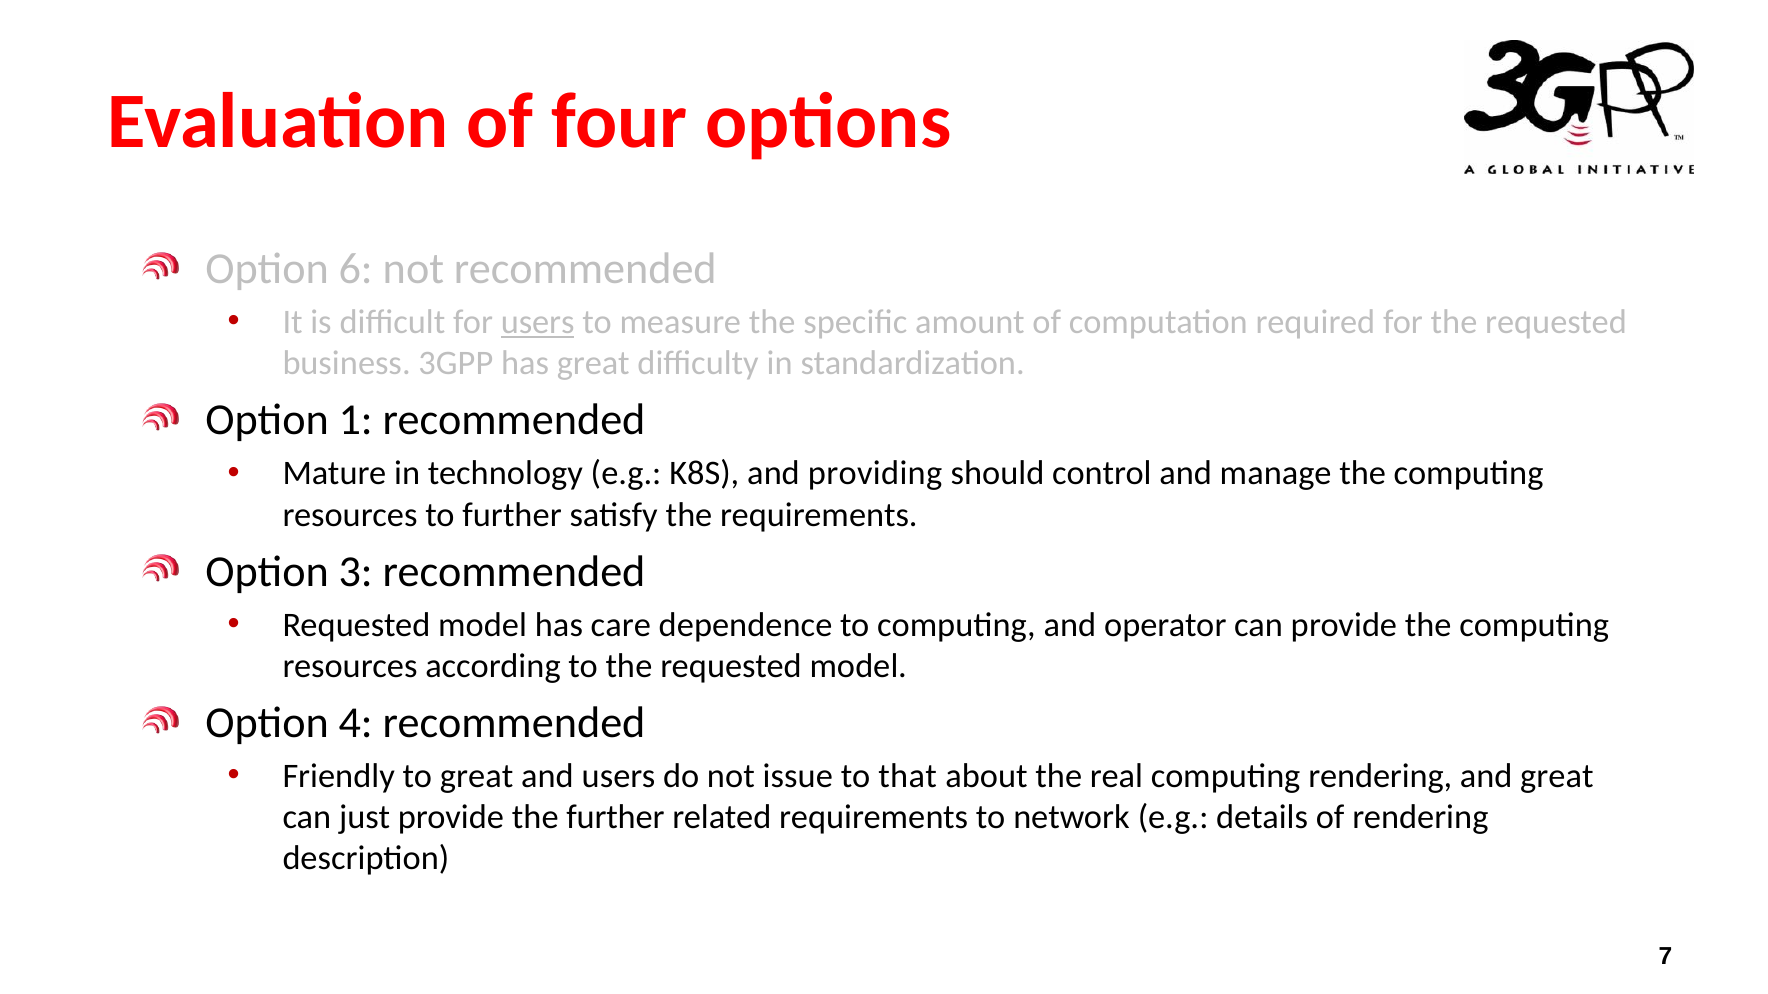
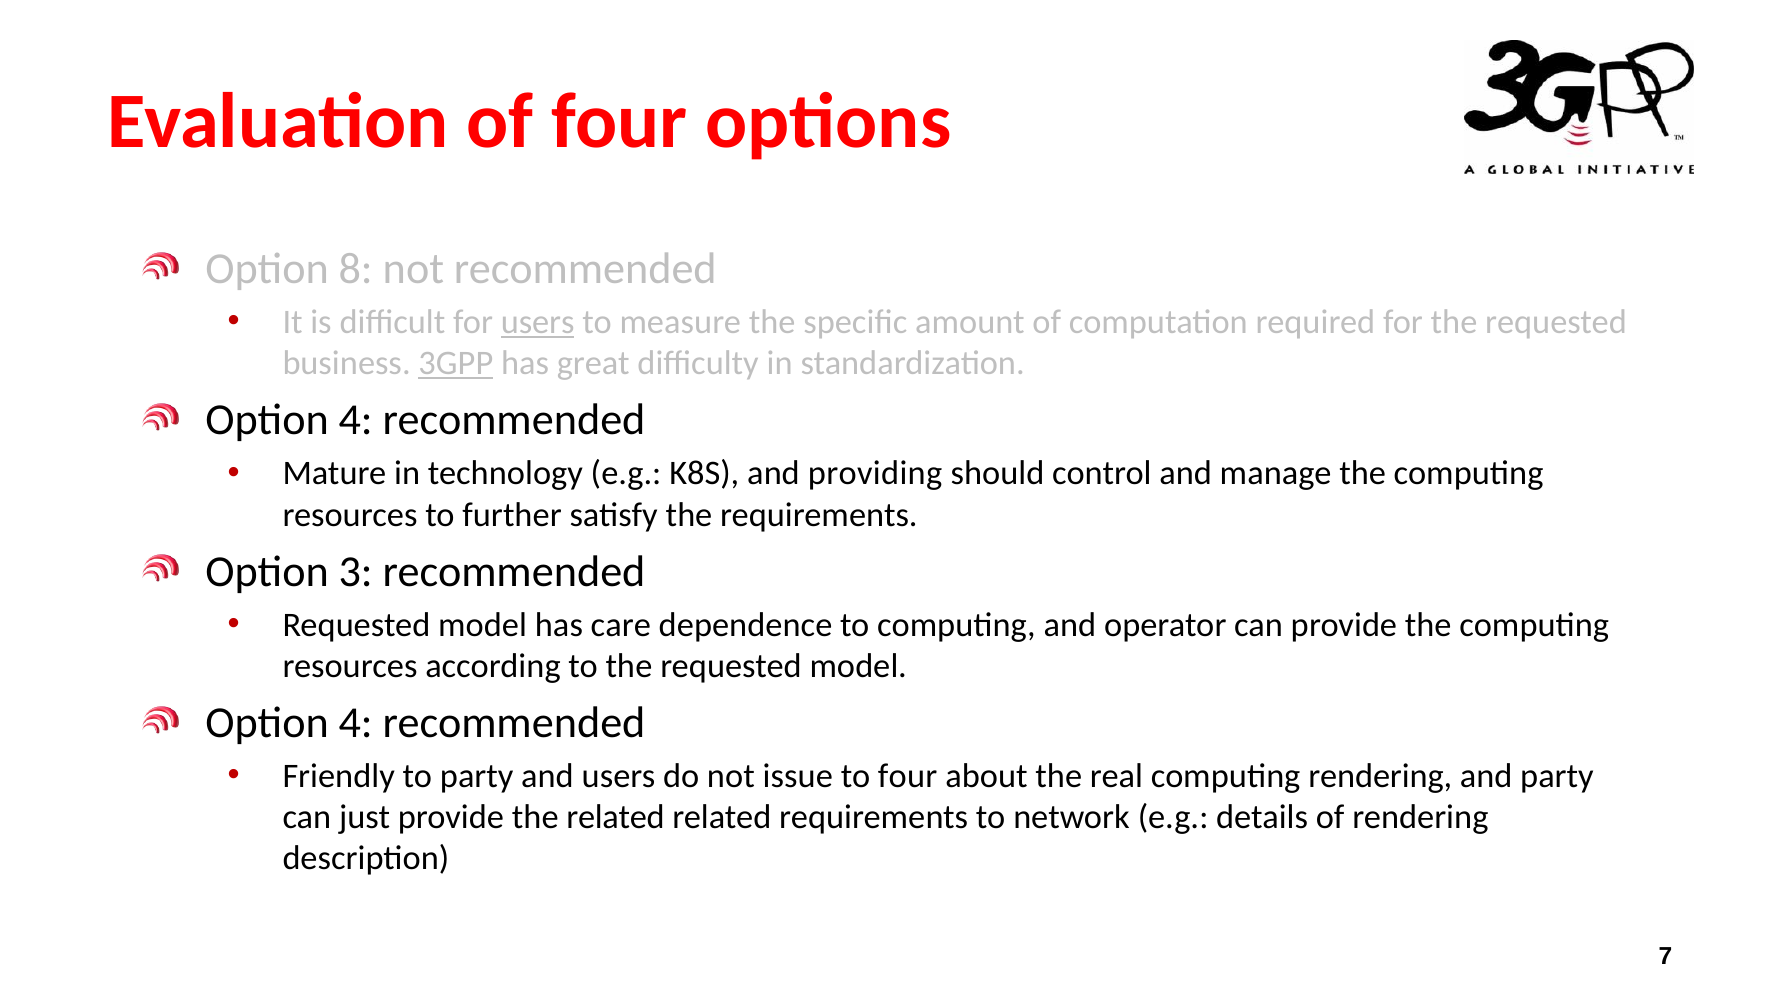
6: 6 -> 8 (356, 269)
3GPP underline: none -> present (456, 364)
1: 1 -> 4 (356, 421)
to great: great -> party (477, 777)
to that: that -> four (908, 777)
and great: great -> party (1557, 777)
the further: further -> related (616, 818)
